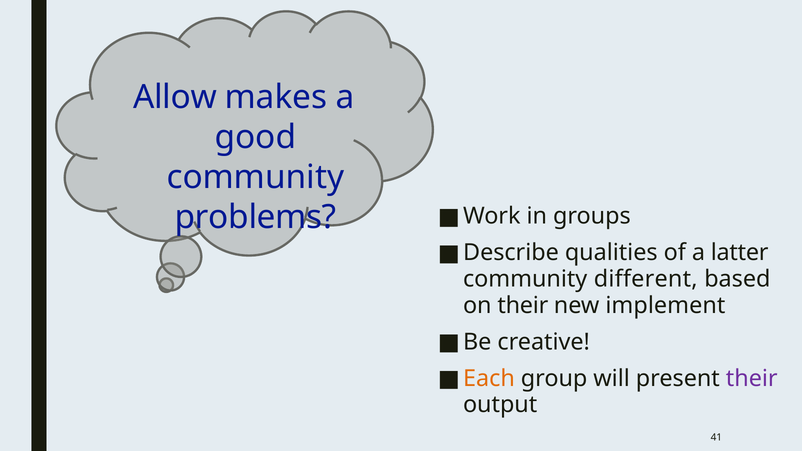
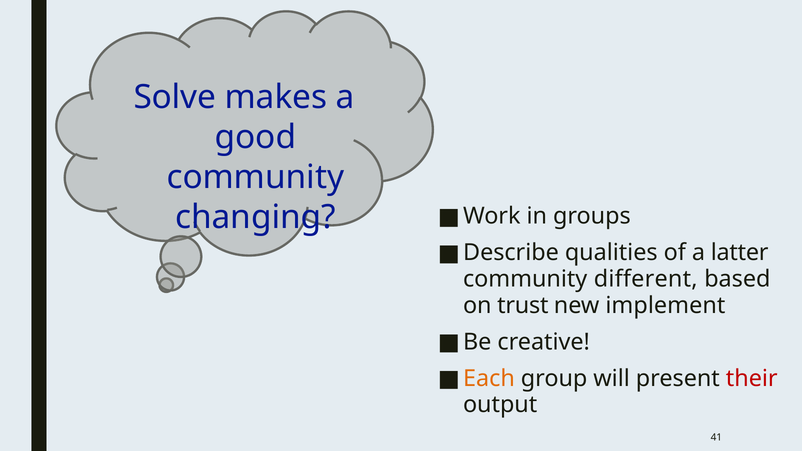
Allow: Allow -> Solve (175, 97)
problems: problems -> changing (255, 217)
on their: their -> trust (523, 306)
their colour: purple -> red (752, 378)
